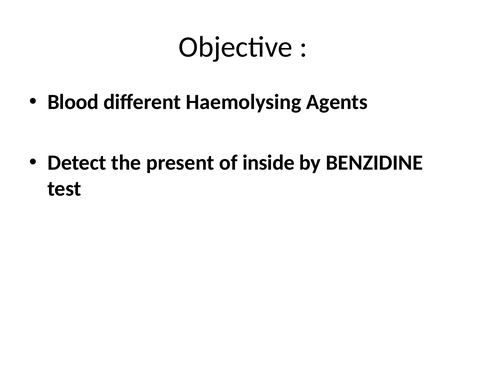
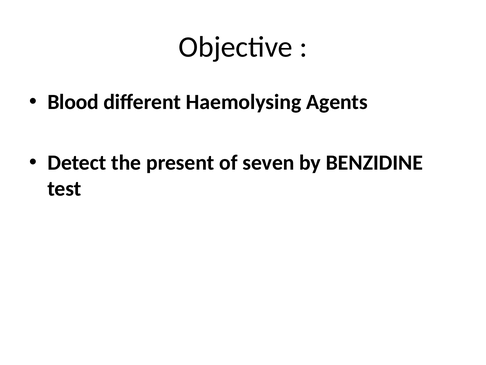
inside: inside -> seven (268, 162)
